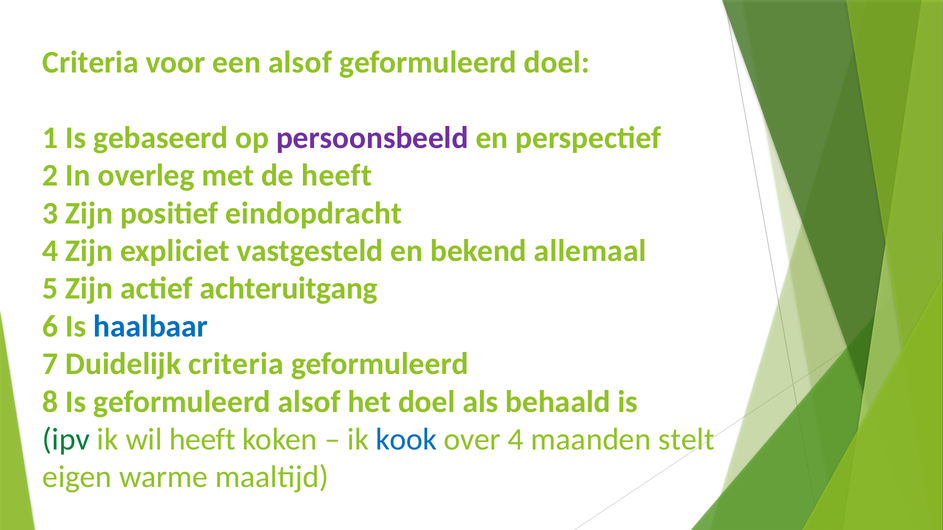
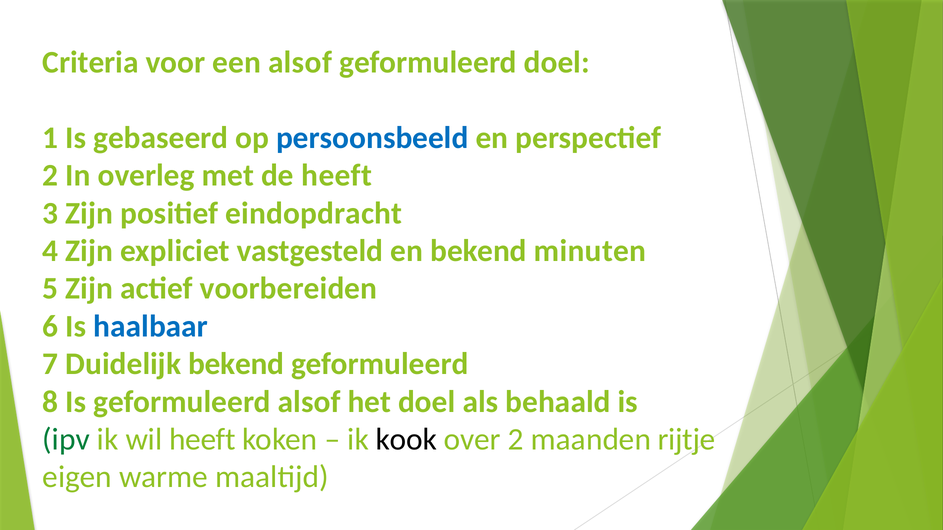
persoonsbeeld colour: purple -> blue (372, 138)
allemaal: allemaal -> minuten (590, 251)
achteruitgang: achteruitgang -> voorbereiden (289, 289)
Duidelijk criteria: criteria -> bekend (236, 364)
kook colour: blue -> black (406, 440)
over 4: 4 -> 2 (516, 440)
stelt: stelt -> rijtje (687, 440)
